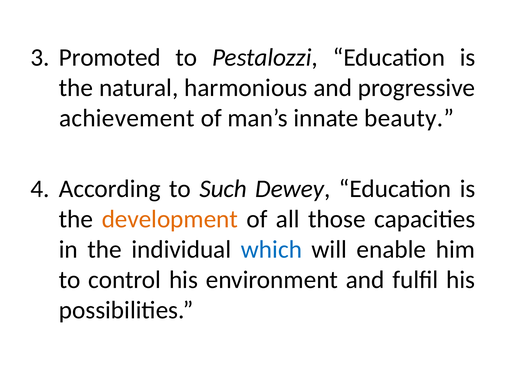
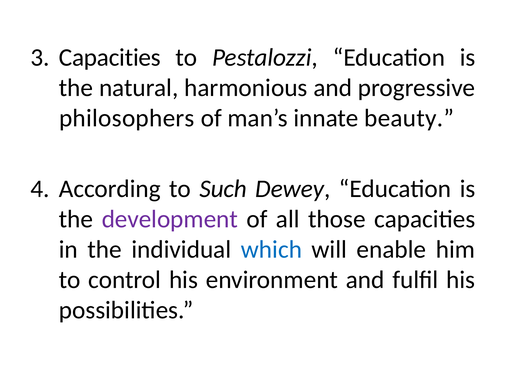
Promoted: Promoted -> Capacities (110, 57)
achievement: achievement -> philosophers (127, 118)
development colour: orange -> purple (170, 219)
